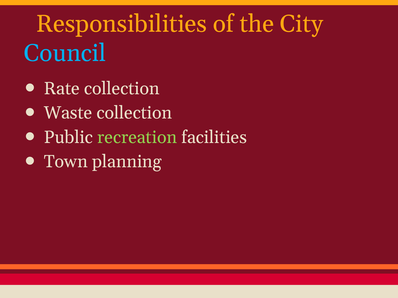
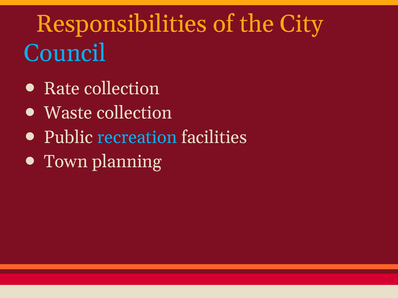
recreation colour: light green -> light blue (137, 137)
